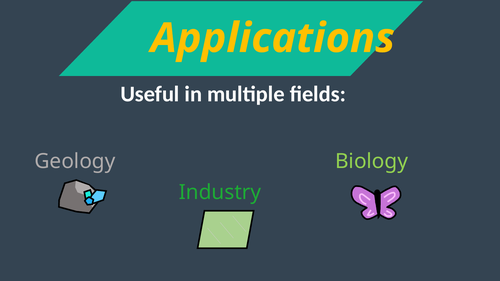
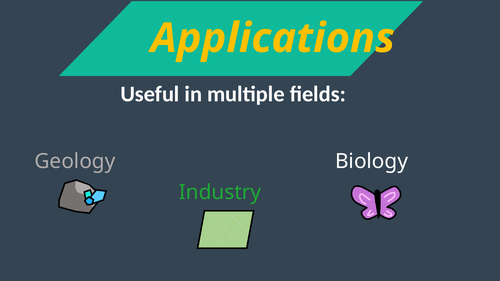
Biology colour: light green -> white (372, 162)
